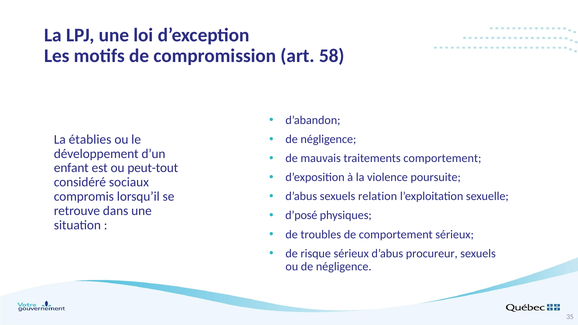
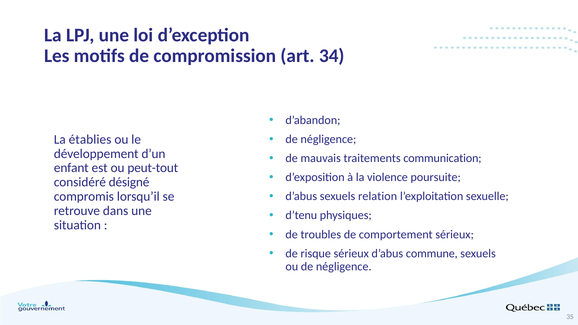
58: 58 -> 34 (332, 56)
traitements comportement: comportement -> communication (442, 158)
sociaux: sociaux -> désigné (129, 182)
d’posé: d’posé -> d’tenu (301, 215)
procureur: procureur -> commune (432, 254)
